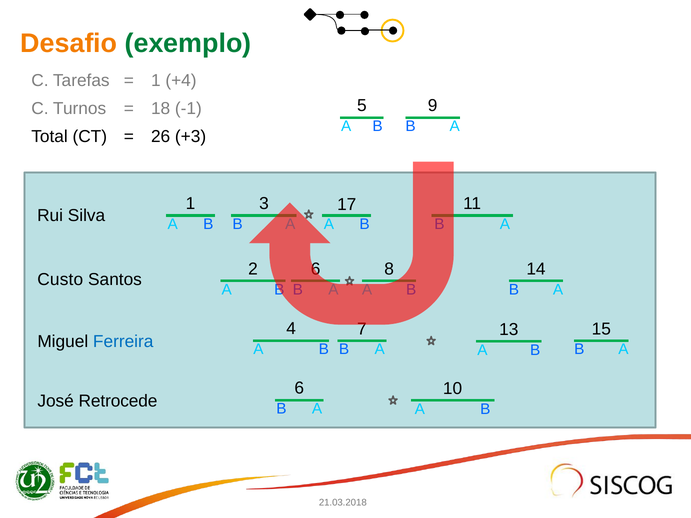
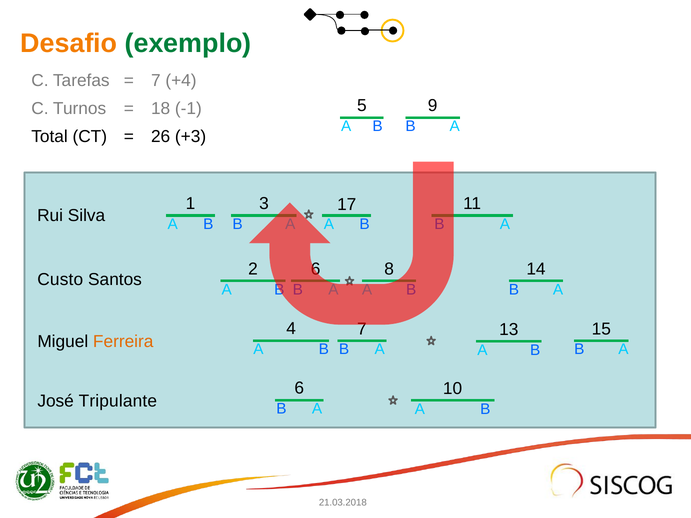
1: 1 -> 7 (156, 81)
Ferreira colour: blue -> orange (123, 342)
Retrocede: Retrocede -> Tripulante (118, 401)
